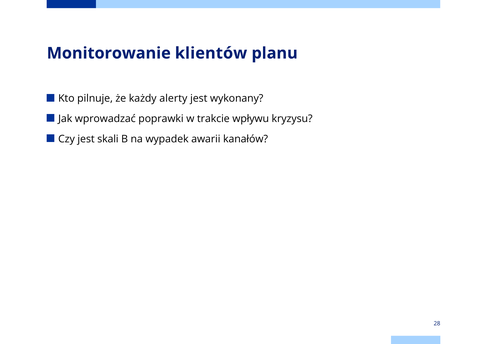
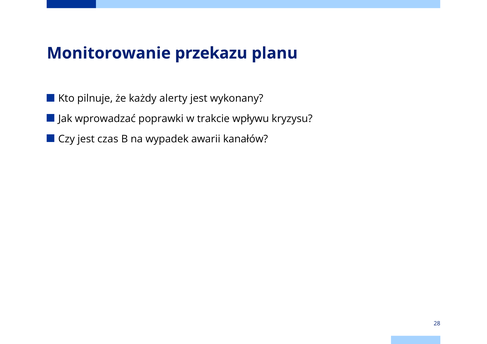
klientów: klientów -> przekazu (211, 53)
skali: skali -> czas (108, 139)
